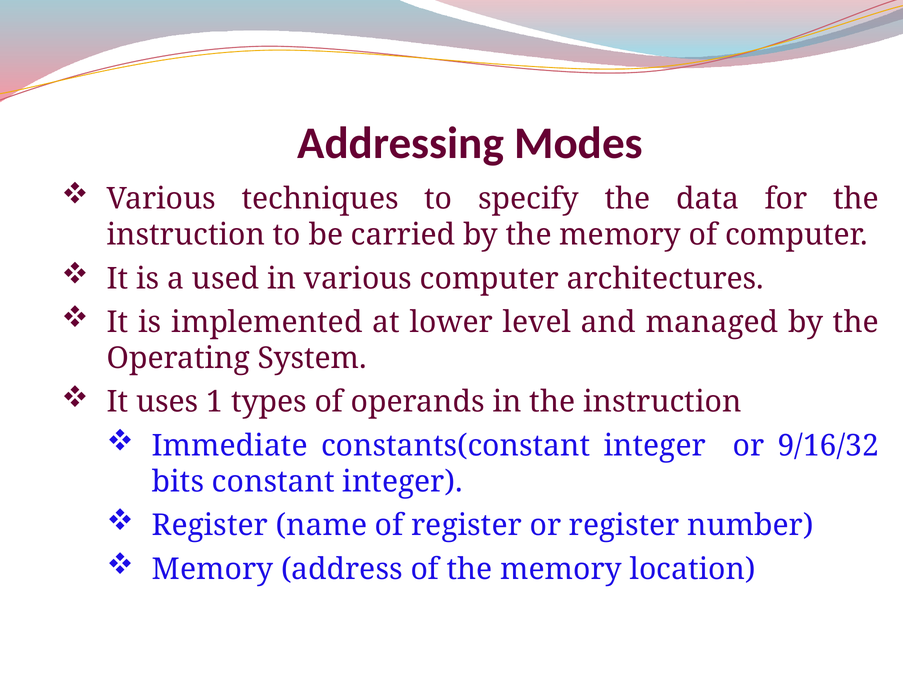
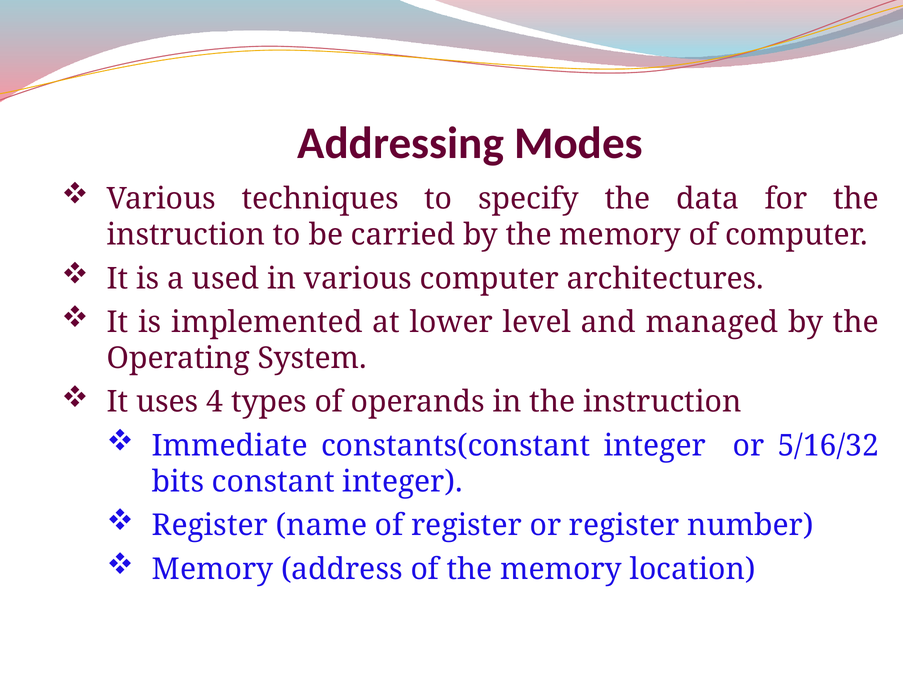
1: 1 -> 4 (215, 402)
9/16/32: 9/16/32 -> 5/16/32 (828, 446)
